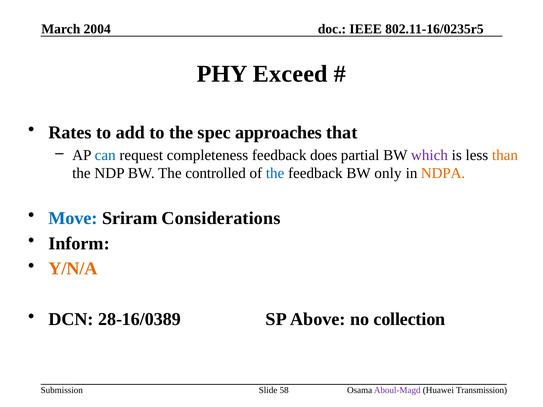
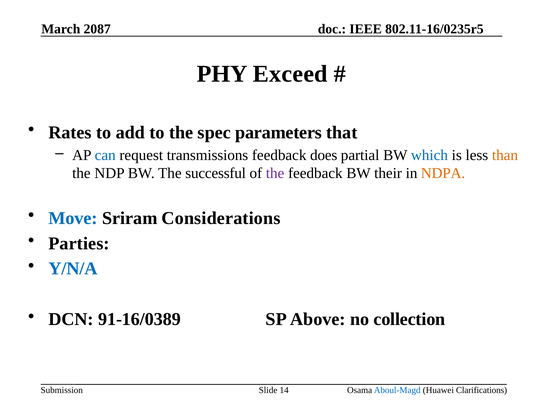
2004: 2004 -> 2087 (97, 29)
approaches: approaches -> parameters (279, 133)
completeness: completeness -> transmissions (207, 155)
which colour: purple -> blue (429, 155)
controlled: controlled -> successful (216, 173)
the colour: blue -> purple (275, 173)
only: only -> their (388, 173)
Inform: Inform -> Parties (79, 244)
Y/N/A colour: orange -> blue (73, 269)
28-16/0389: 28-16/0389 -> 91-16/0389 (139, 320)
58: 58 -> 14 (284, 391)
Aboul-Magd colour: purple -> blue (397, 391)
Transmission: Transmission -> Clarifications (482, 391)
